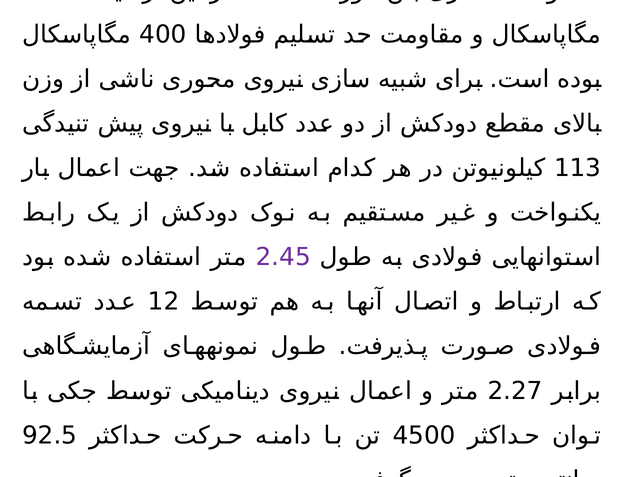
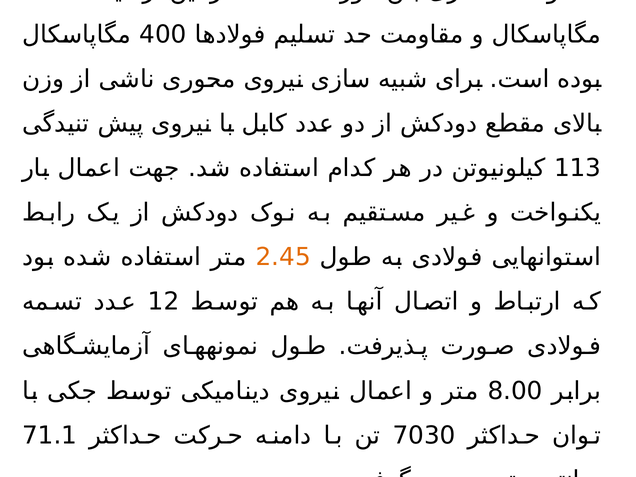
2.45 colour: purple -> orange (283, 257)
2.27: 2.27 -> 8.00 (515, 391)
92.5: 92.5 -> 71.1 (50, 435)
4500: 4500 -> 7030 (424, 435)
